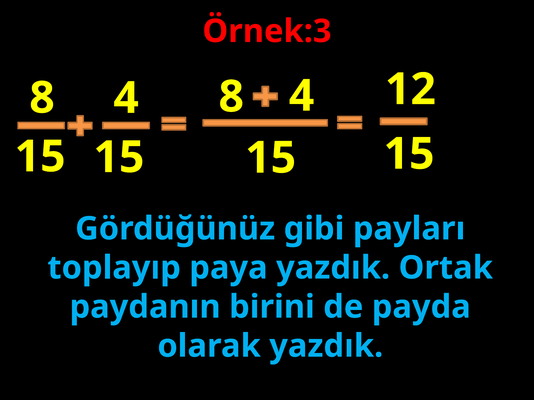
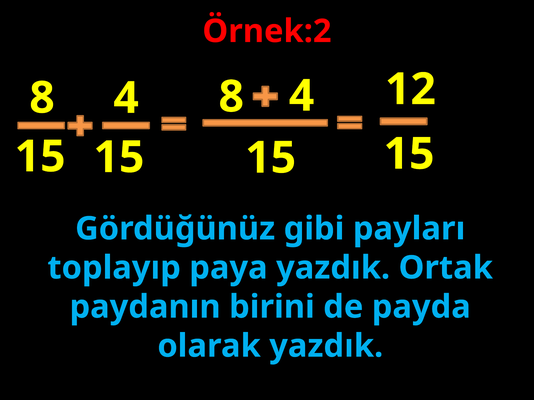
Örnek:3: Örnek:3 -> Örnek:2 (267, 31)
